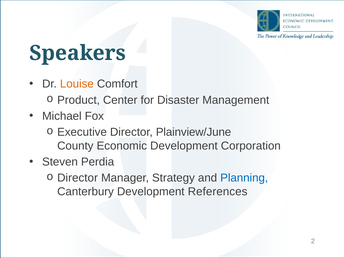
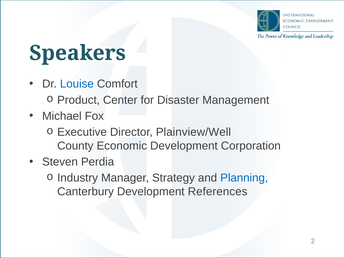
Louise colour: orange -> blue (77, 84)
Plainview/June: Plainview/June -> Plainview/Well (193, 132)
Director: Director -> Industry (78, 178)
